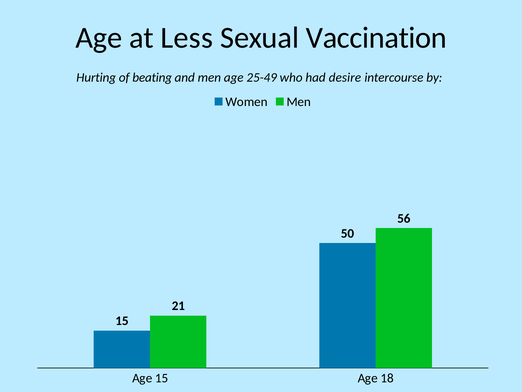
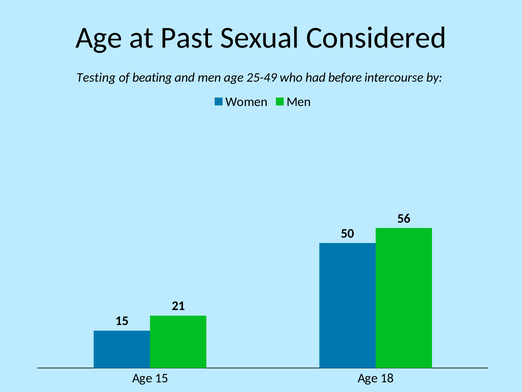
Less: Less -> Past (187, 38)
Vaccination: Vaccination -> Considered (376, 38)
Hurting: Hurting -> Testing (96, 77)
desire: desire -> before (345, 77)
